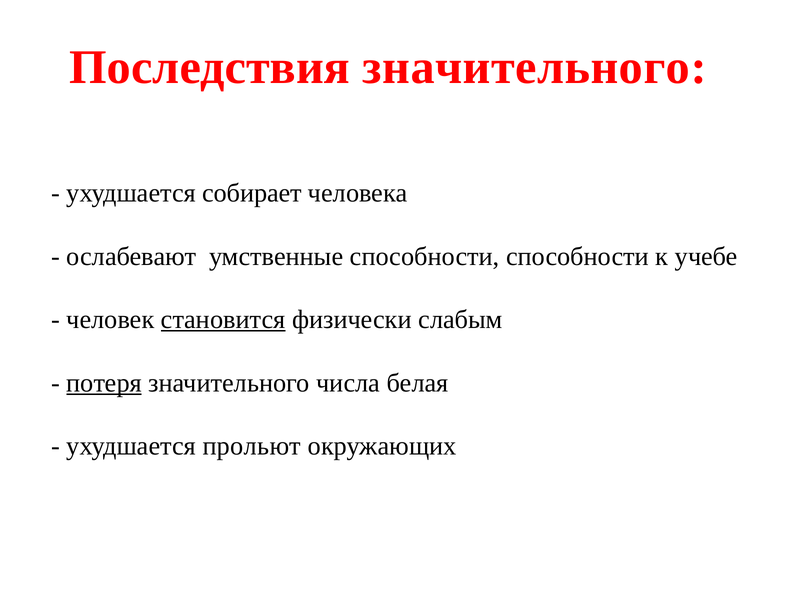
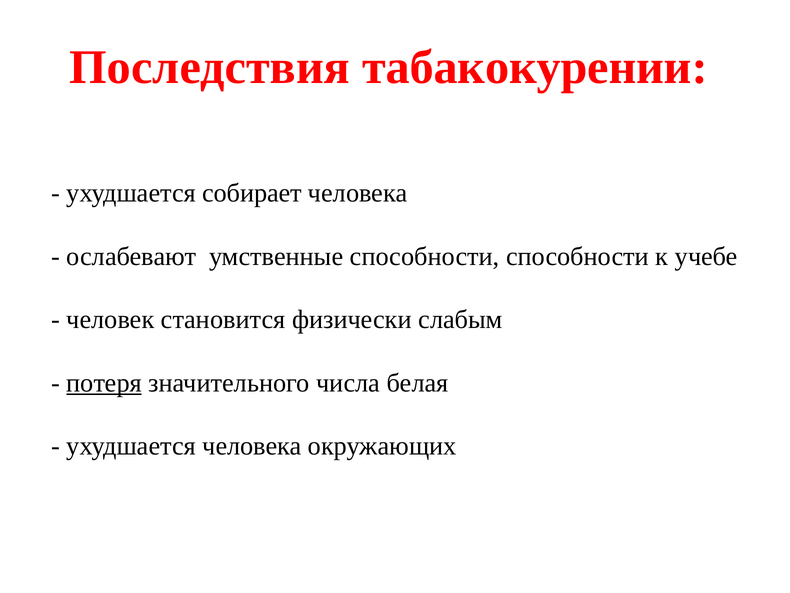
Последствия значительного: значительного -> табакокурении (535, 67)
становится underline: present -> none (223, 319)
ухудшается прольют: прольют -> человека (252, 446)
